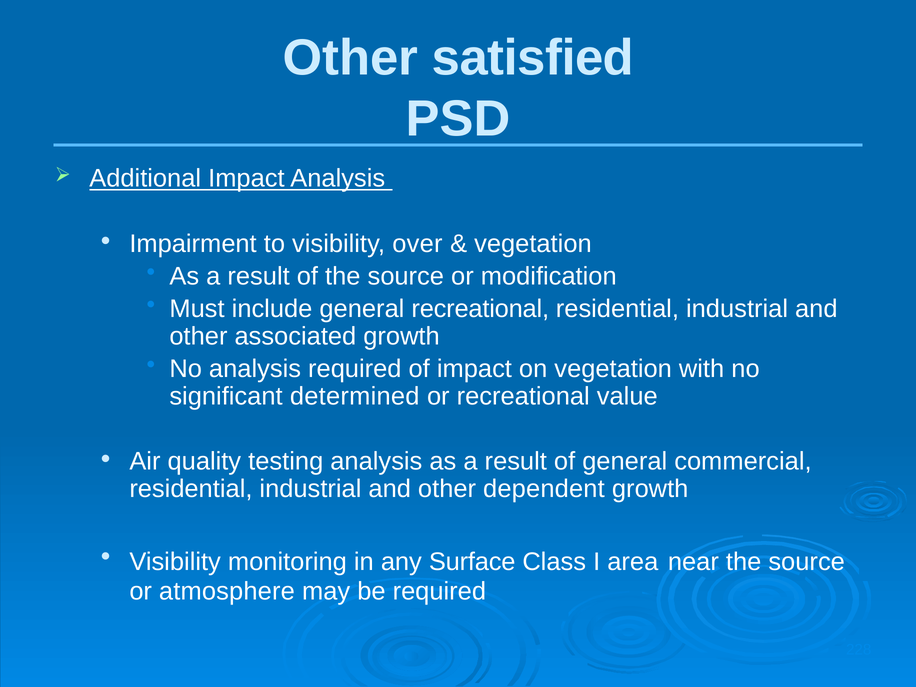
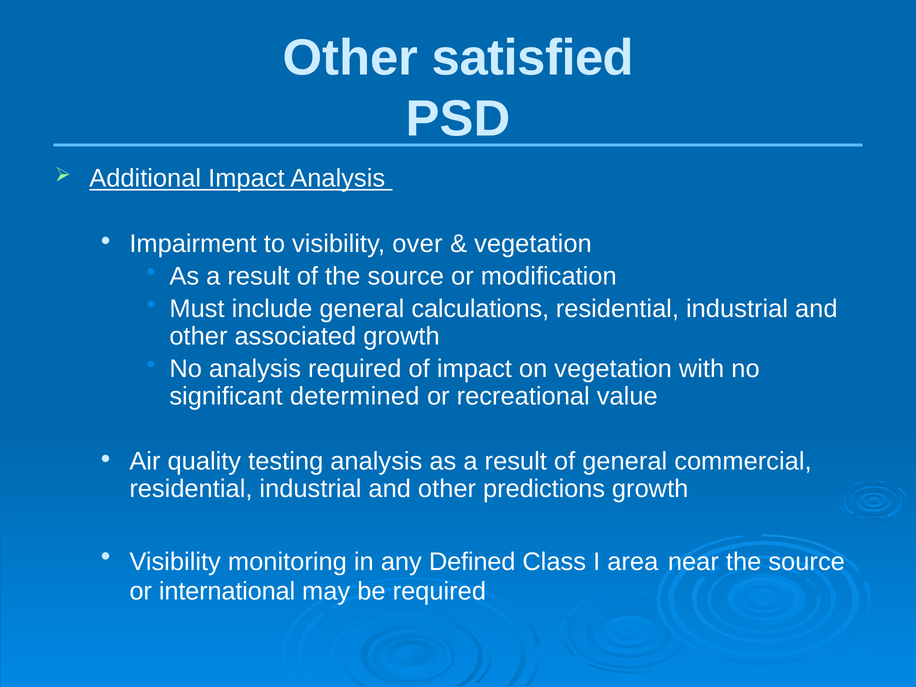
general recreational: recreational -> calculations (480, 309)
dependent: dependent -> predictions (544, 489)
Surface: Surface -> Defined (472, 562)
atmosphere: atmosphere -> international (227, 591)
